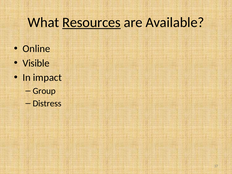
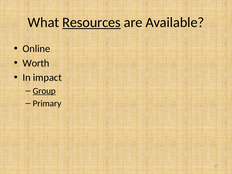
Visible: Visible -> Worth (36, 63)
Group underline: none -> present (44, 91)
Distress: Distress -> Primary (47, 104)
